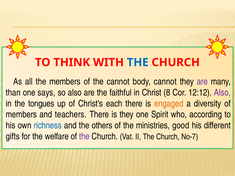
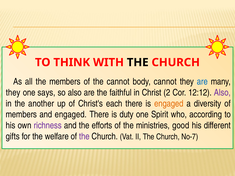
THE colour: blue -> black (138, 62)
are colour: purple -> blue (202, 82)
than: than -> they (13, 93)
8: 8 -> 2 (167, 93)
tongues: tongues -> another (41, 104)
and teachers: teachers -> engaged (71, 115)
is they: they -> duty (127, 115)
richness colour: blue -> purple (48, 126)
others: others -> efforts (102, 126)
